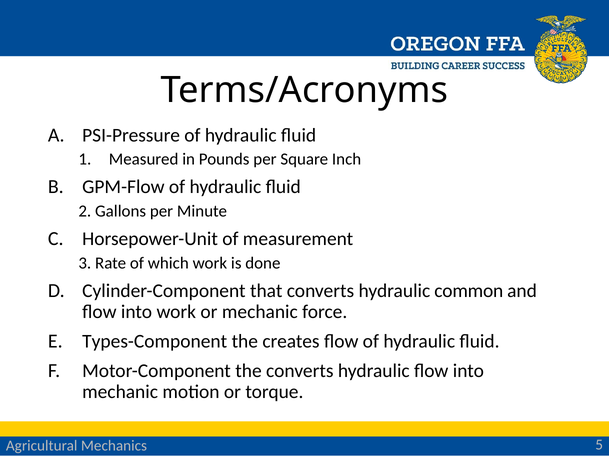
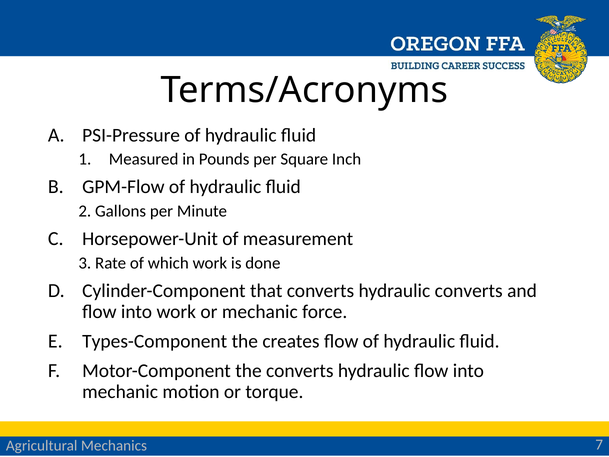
hydraulic common: common -> converts (469, 291)
5: 5 -> 7 (599, 444)
